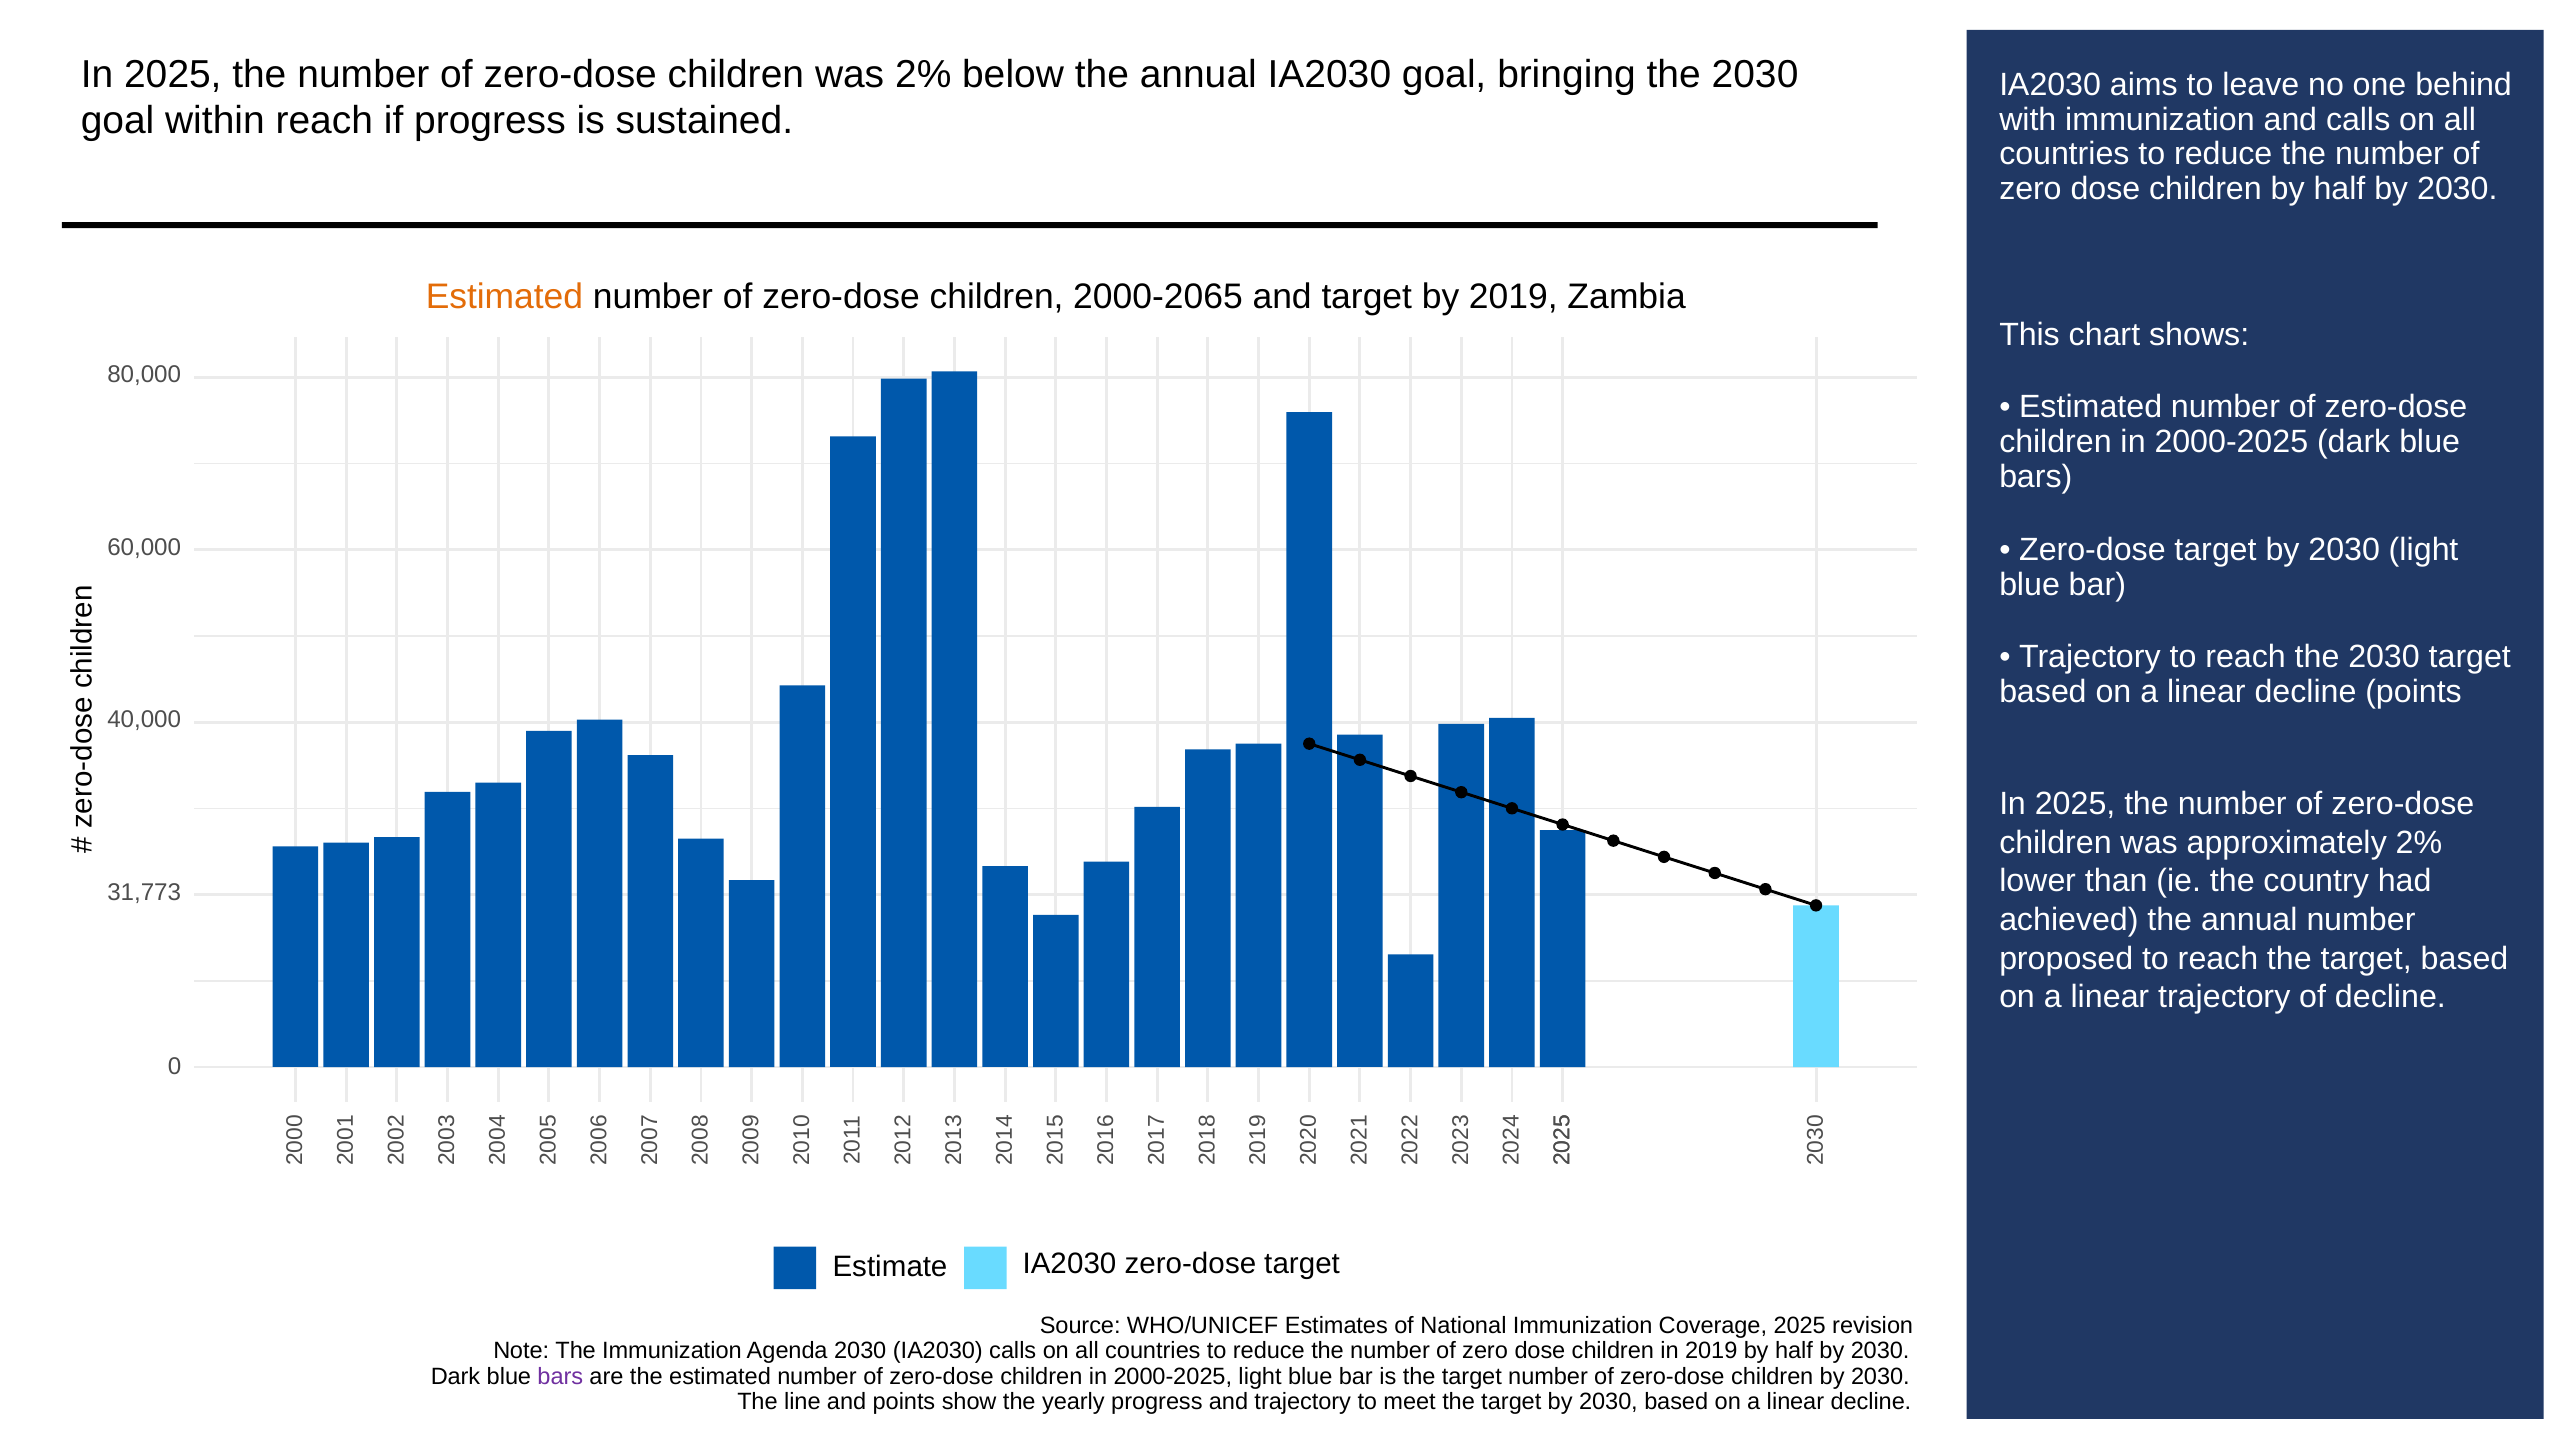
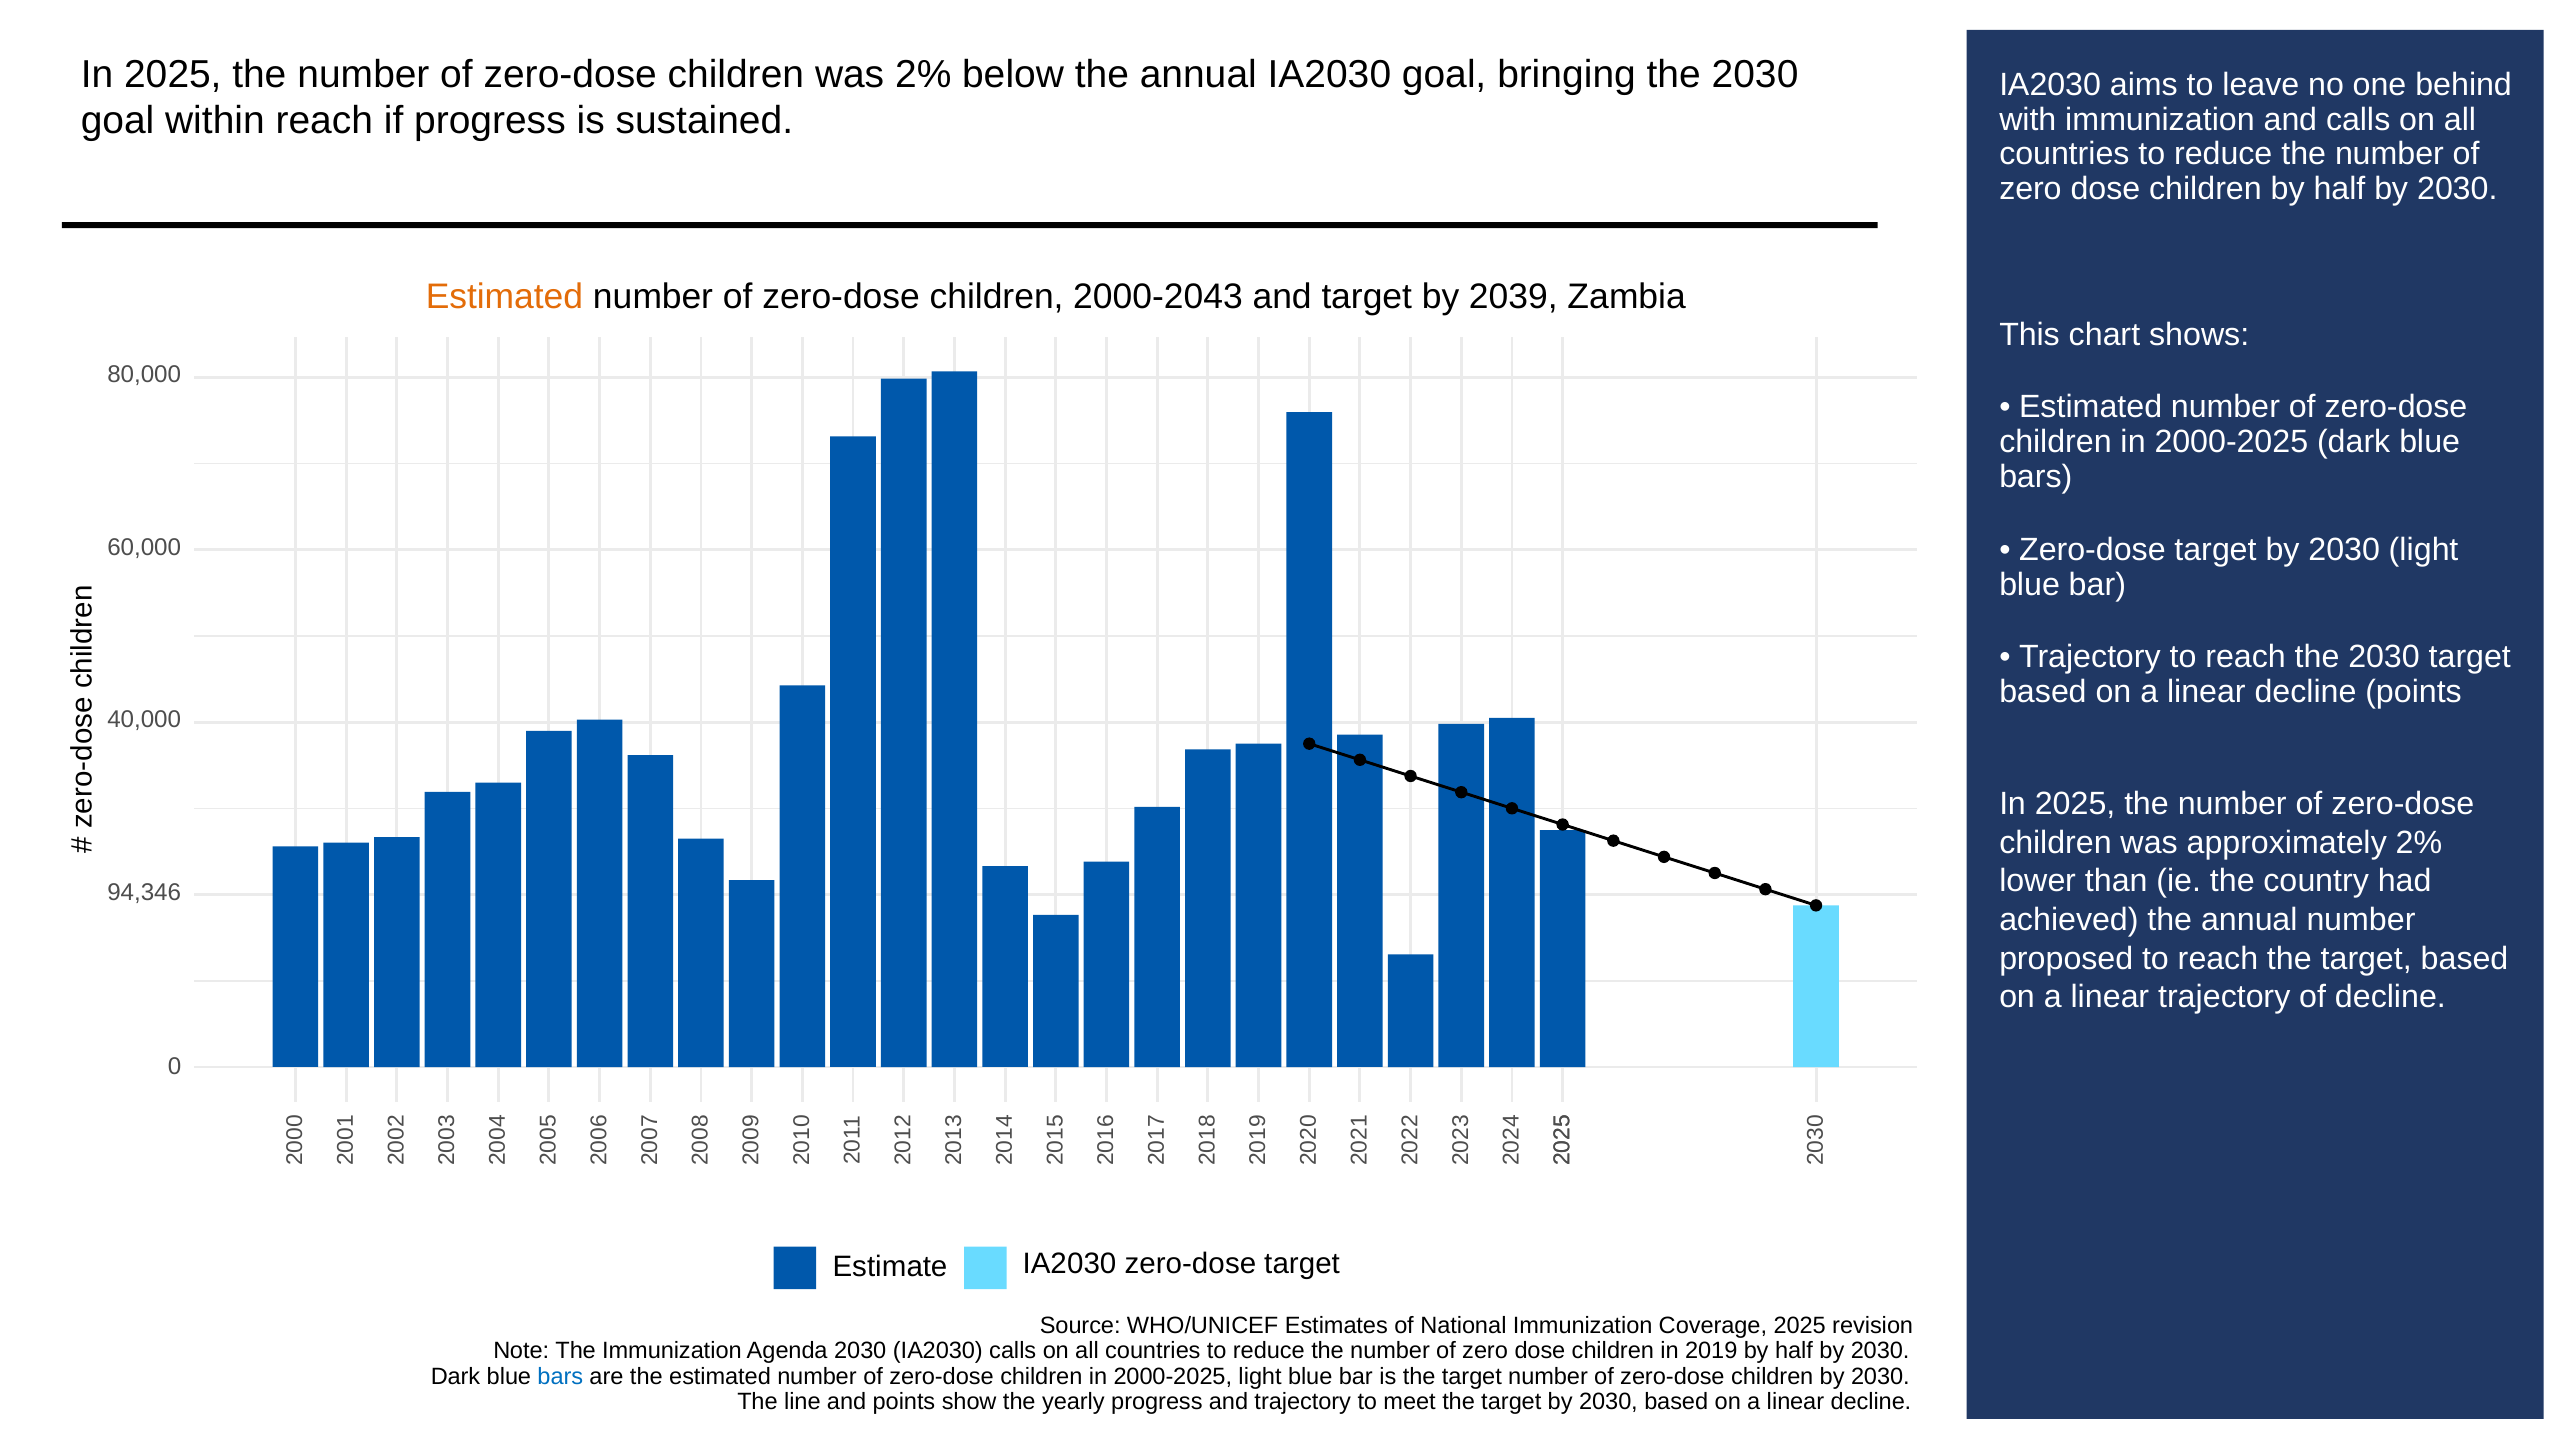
2000-2065: 2000-2065 -> 2000-2043 (1158, 297)
by 2019: 2019 -> 2039 (1513, 297)
31,773: 31,773 -> 94,346 (144, 892)
bars colour: purple -> blue (560, 1377)
